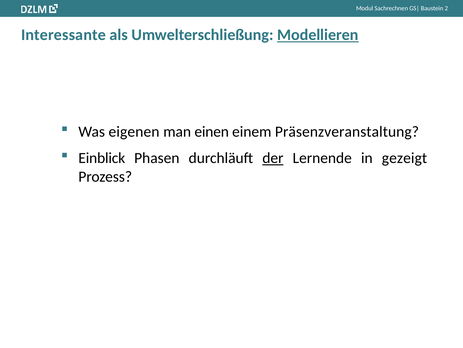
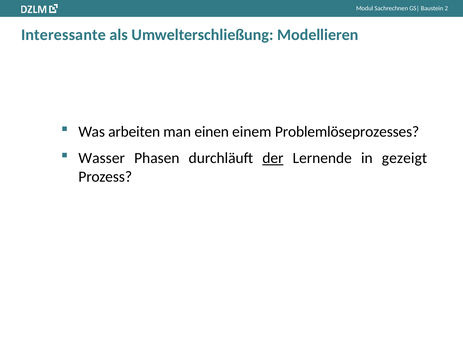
Modellieren underline: present -> none (318, 35)
eigenen: eigenen -> arbeiten (134, 132)
Präsenzveranstaltung: Präsenzveranstaltung -> Problemlöseprozesses (347, 132)
Einblick: Einblick -> Wasser (102, 158)
